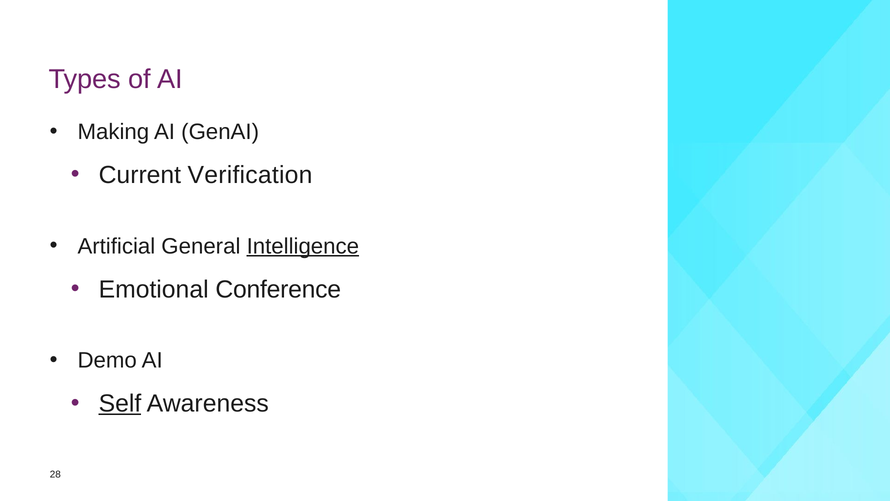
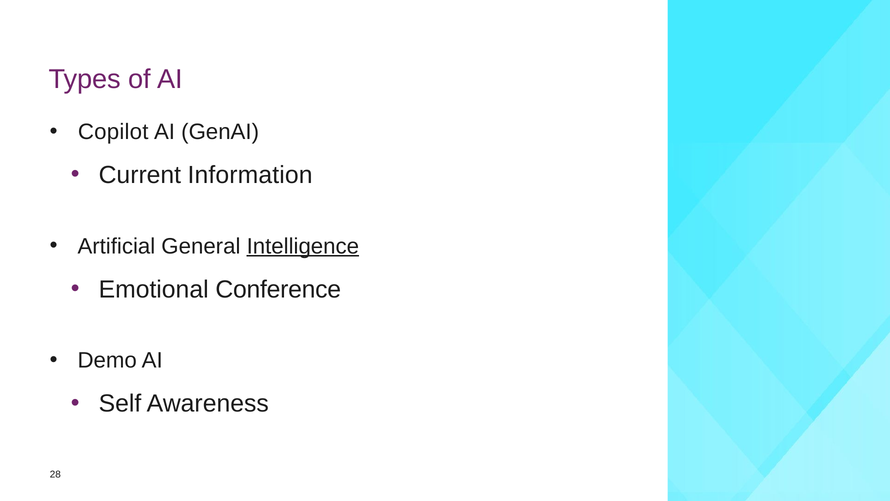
Making: Making -> Copilot (113, 132)
Verification: Verification -> Information (250, 175)
Self underline: present -> none (120, 404)
